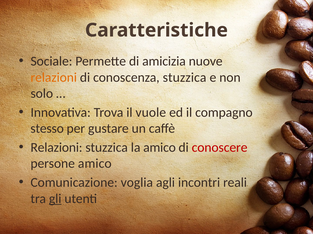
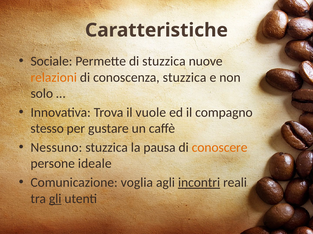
di amicizia: amicizia -> stuzzica (164, 61)
Relazioni: Relazioni -> Nessuno (56, 148)
la amico: amico -> pausa (159, 148)
conoscere colour: red -> orange (220, 148)
persone amico: amico -> ideale (95, 164)
incontri underline: none -> present (199, 183)
